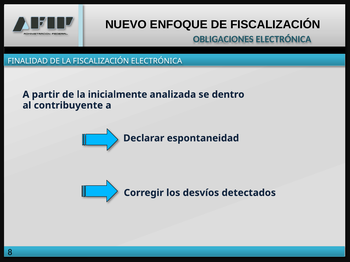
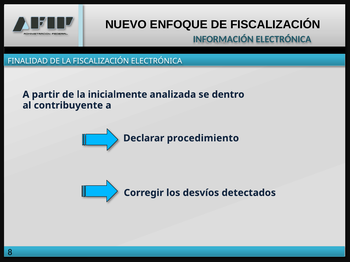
OBLIGACIONES: OBLIGACIONES -> INFORMACIÓN (223, 39)
espontaneidad: espontaneidad -> procedimiento (203, 138)
